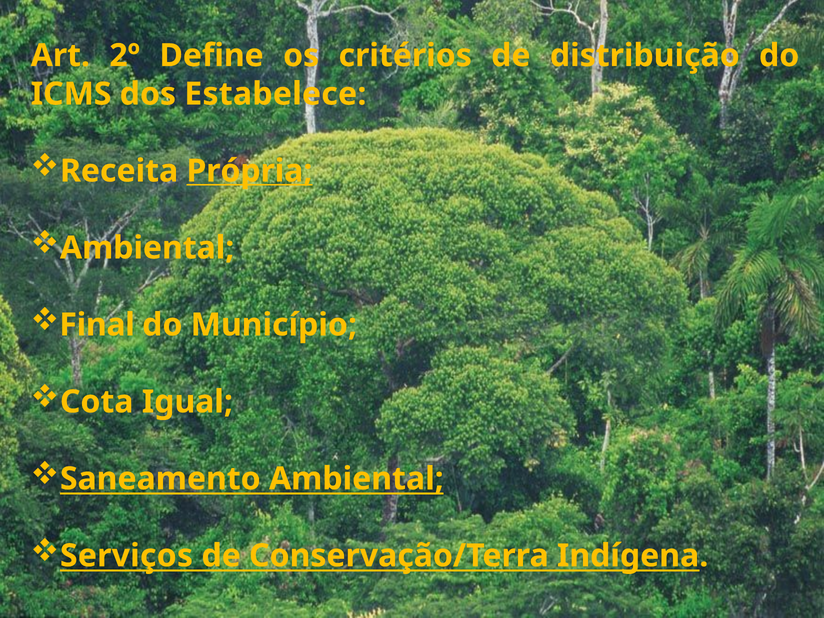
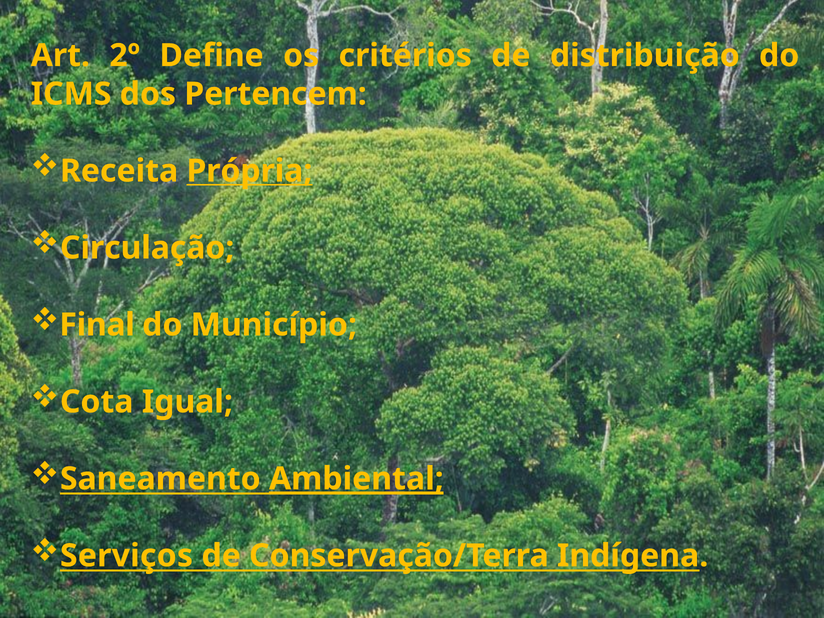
Estabelece: Estabelece -> Pertencem (276, 94)
Ambiental: Ambiental -> Circulação (147, 248)
Ambiental underline: none -> present (356, 479)
